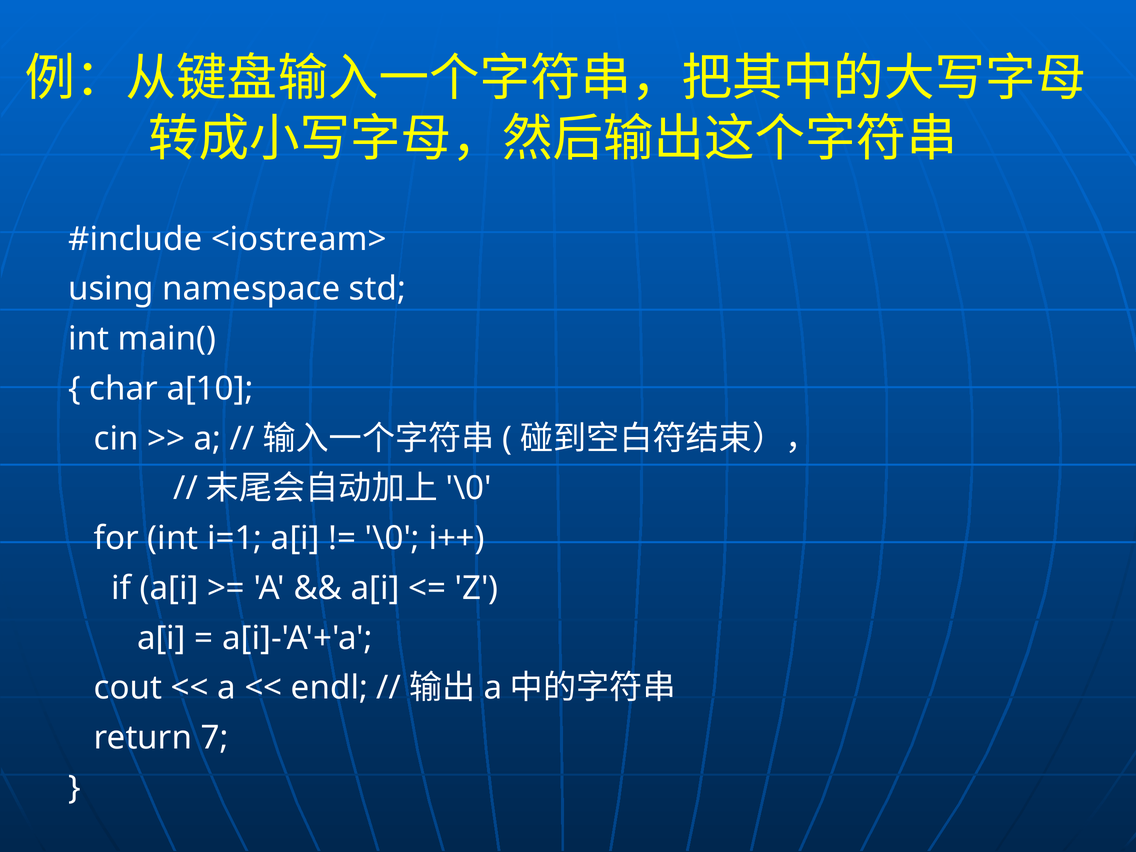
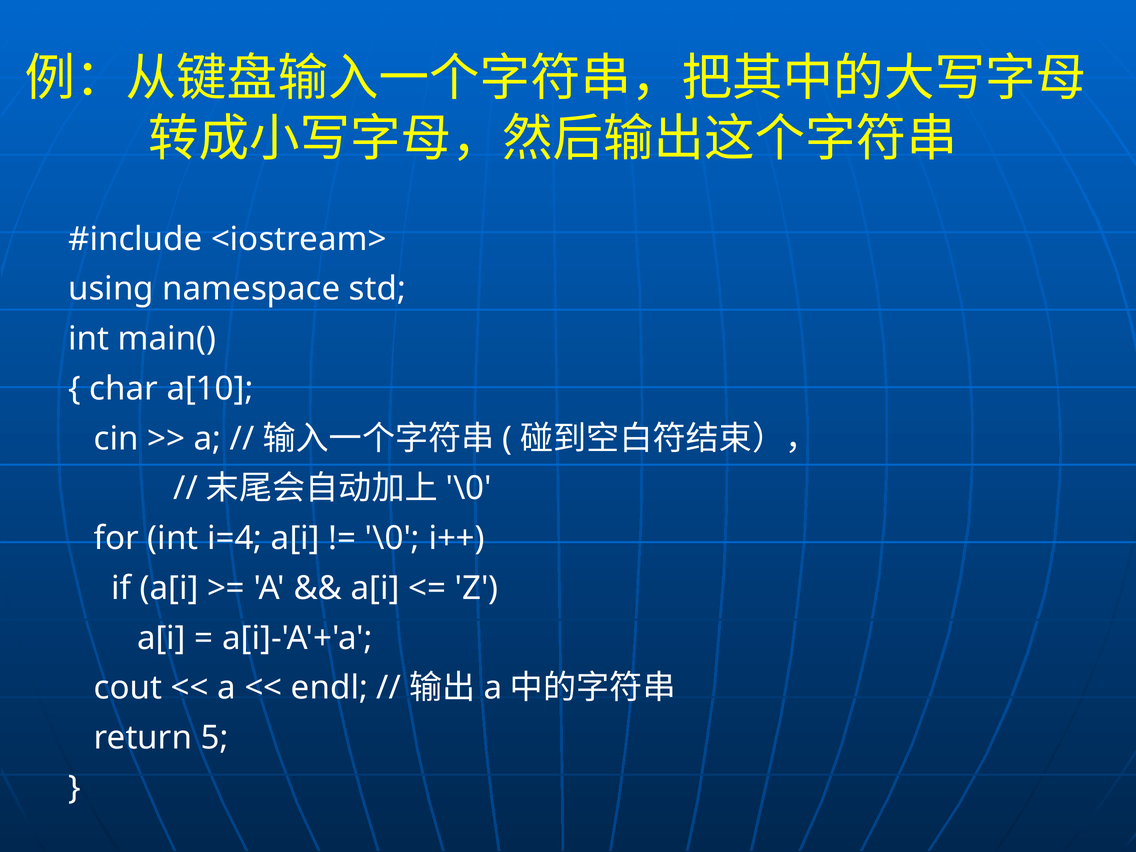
i=1: i=1 -> i=4 (235, 538)
7: 7 -> 5 (215, 738)
